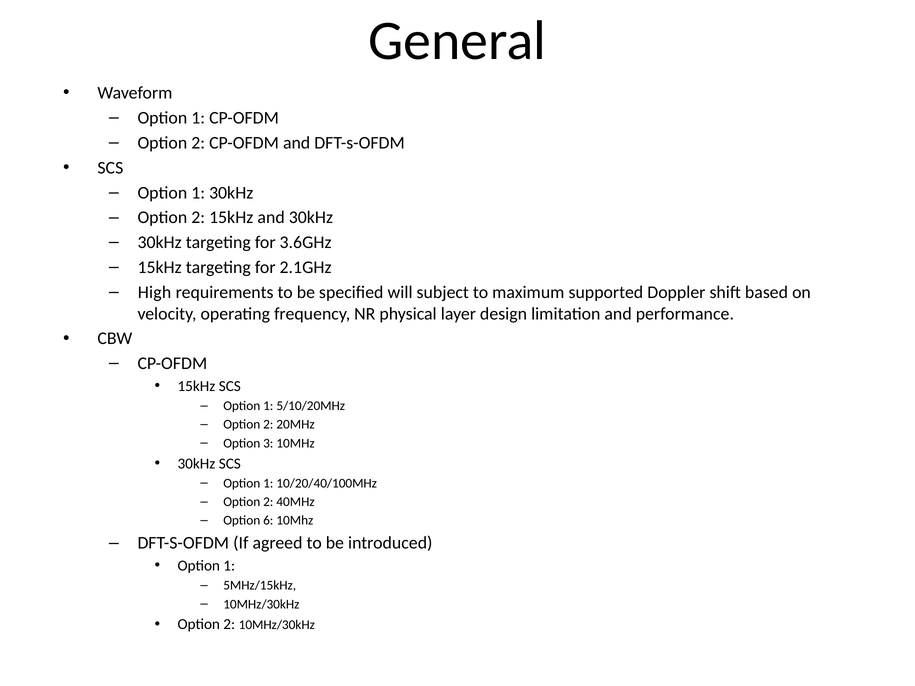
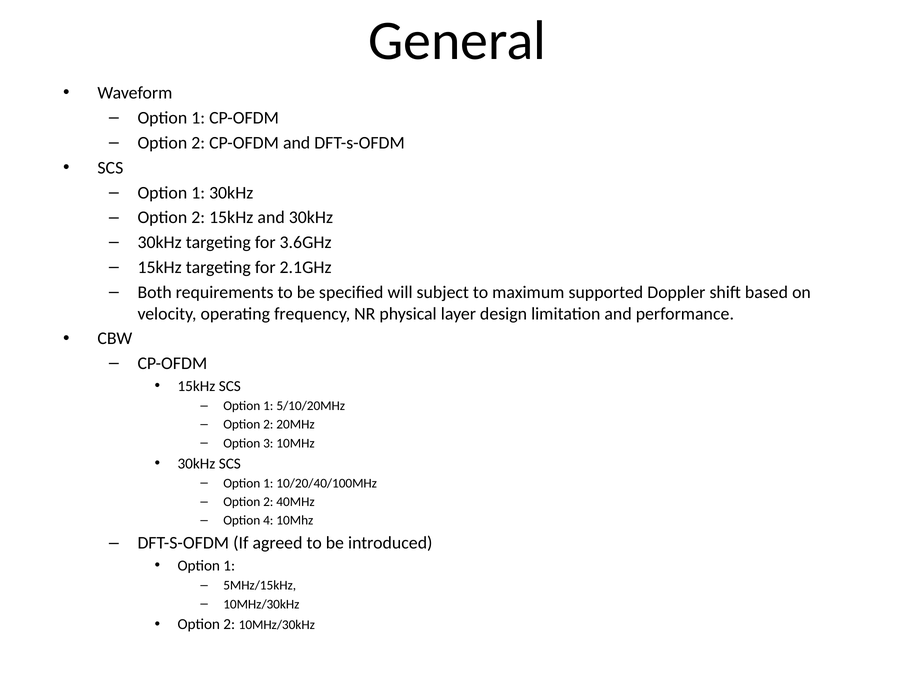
High: High -> Both (155, 292)
6: 6 -> 4 (268, 521)
